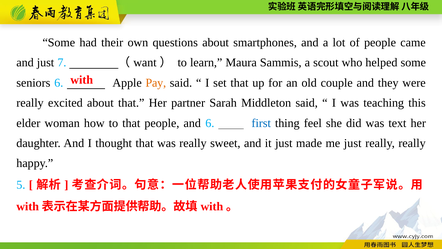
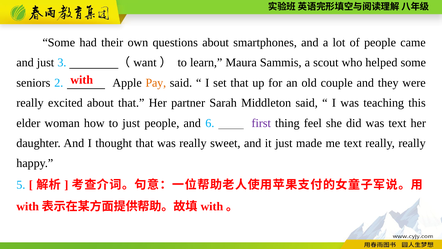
7: 7 -> 3 (62, 63)
seniors 6: 6 -> 2 (59, 83)
to that: that -> just (131, 123)
first colour: blue -> purple (261, 123)
me just: just -> text (353, 143)
